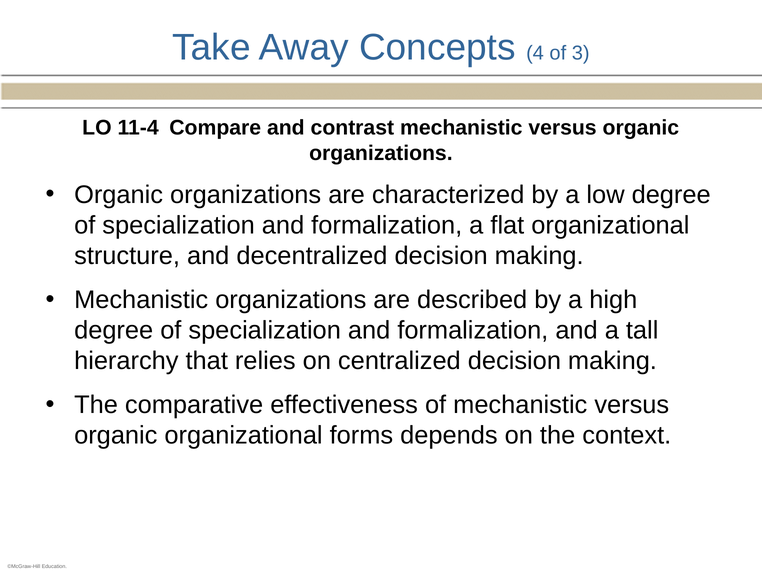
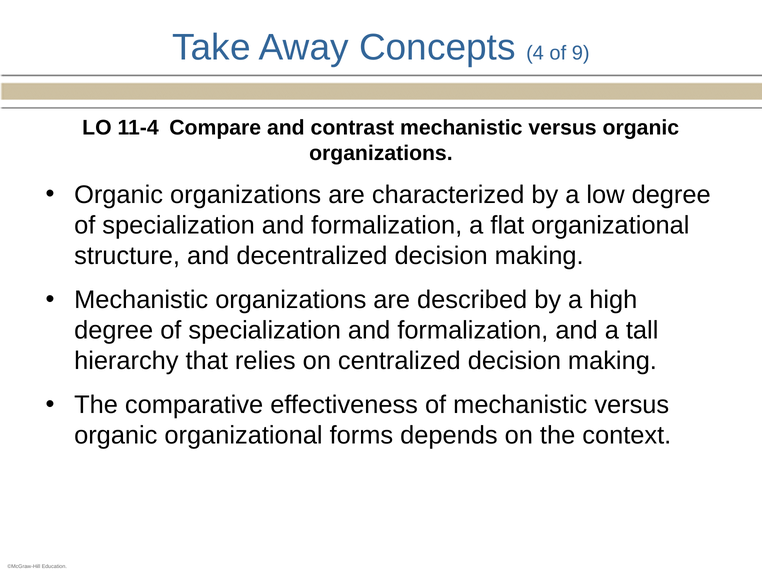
3: 3 -> 9 (581, 53)
